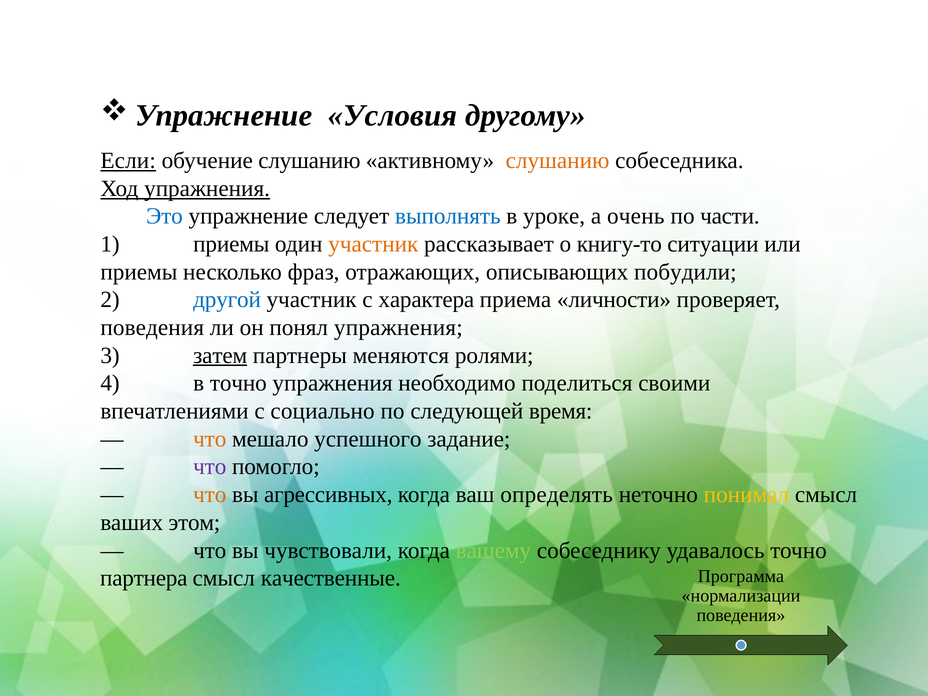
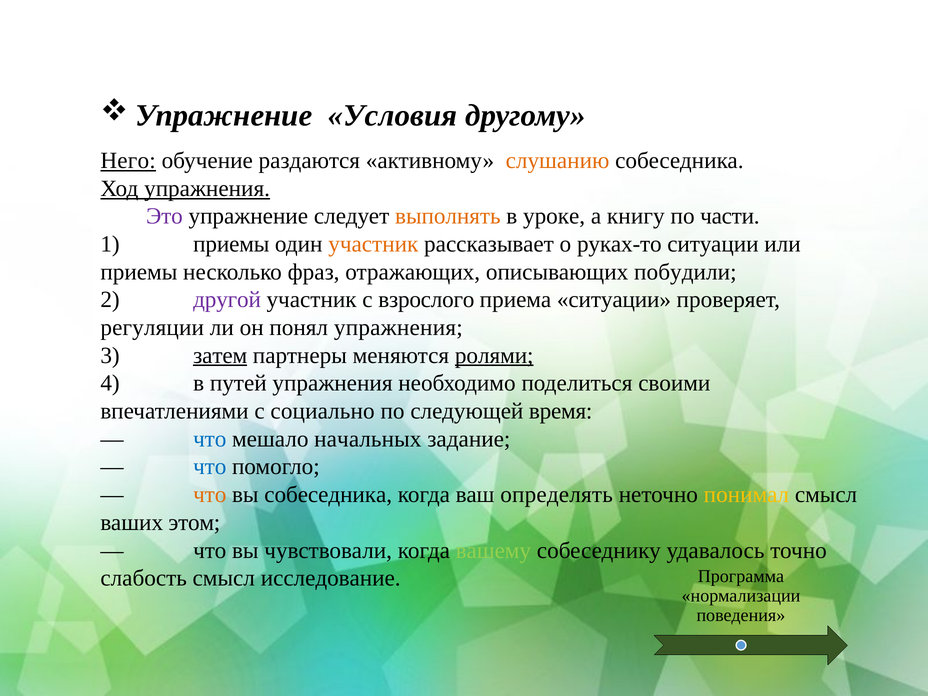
Если: Если -> Него (128, 161)
обучение слушанию: слушанию -> раздаются (309, 161)
Это colour: blue -> purple (164, 216)
выполнять colour: blue -> orange (448, 216)
очень: очень -> книгу (636, 216)
книгу-то: книгу-то -> руках-то (619, 244)
другой colour: blue -> purple (227, 300)
характера: характера -> взрослого (426, 300)
приема личности: личности -> ситуации (614, 300)
поведения: поведения -> регуляции (152, 328)
ролями underline: none -> present (494, 355)
в точно: точно -> путей (238, 383)
что colour: orange -> blue (210, 439)
успешного: успешного -> начальных (368, 439)
что colour: purple -> blue (210, 467)
вы агрессивных: агрессивных -> собеседника (328, 495)
партнера: партнера -> слабость (144, 578)
качественные: качественные -> исследование (331, 578)
